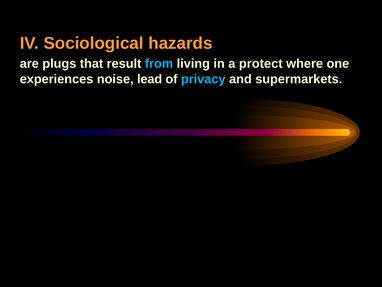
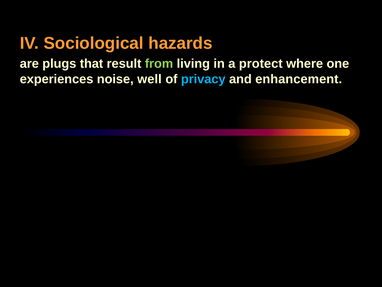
from colour: light blue -> light green (159, 64)
lead: lead -> well (149, 79)
supermarkets: supermarkets -> enhancement (299, 79)
